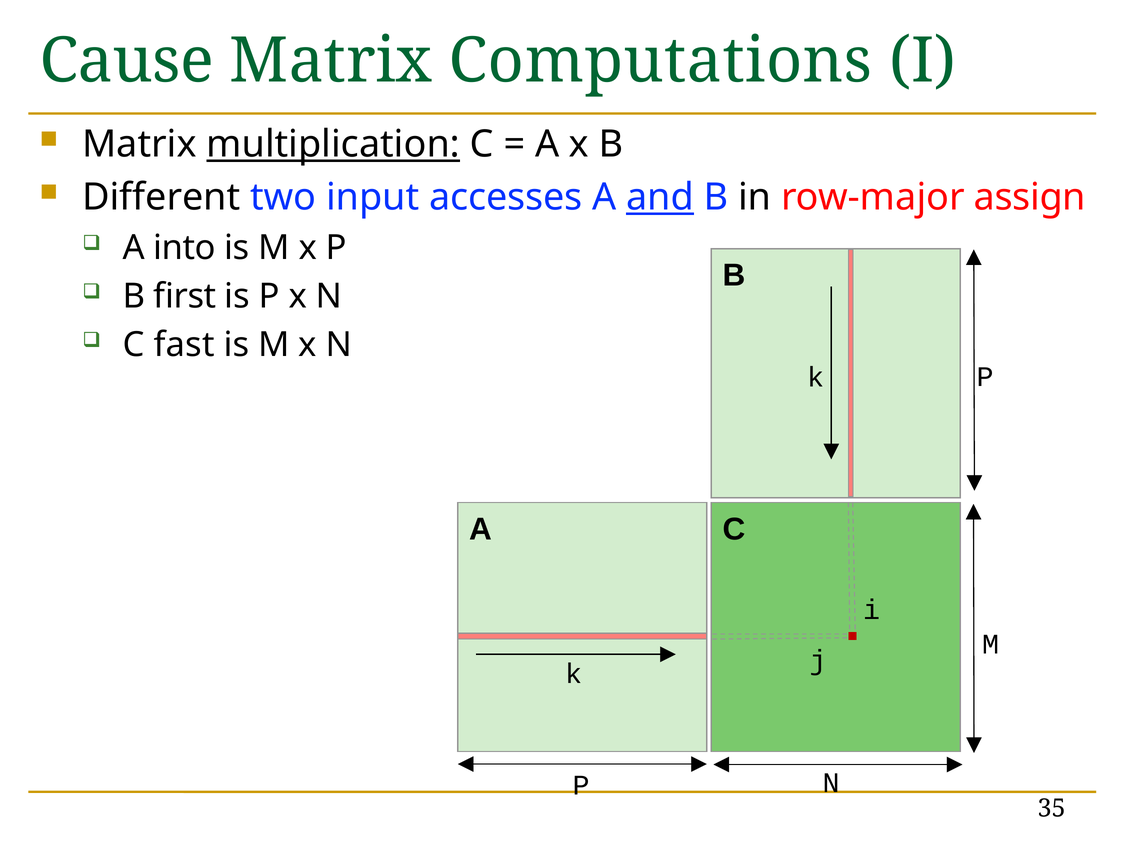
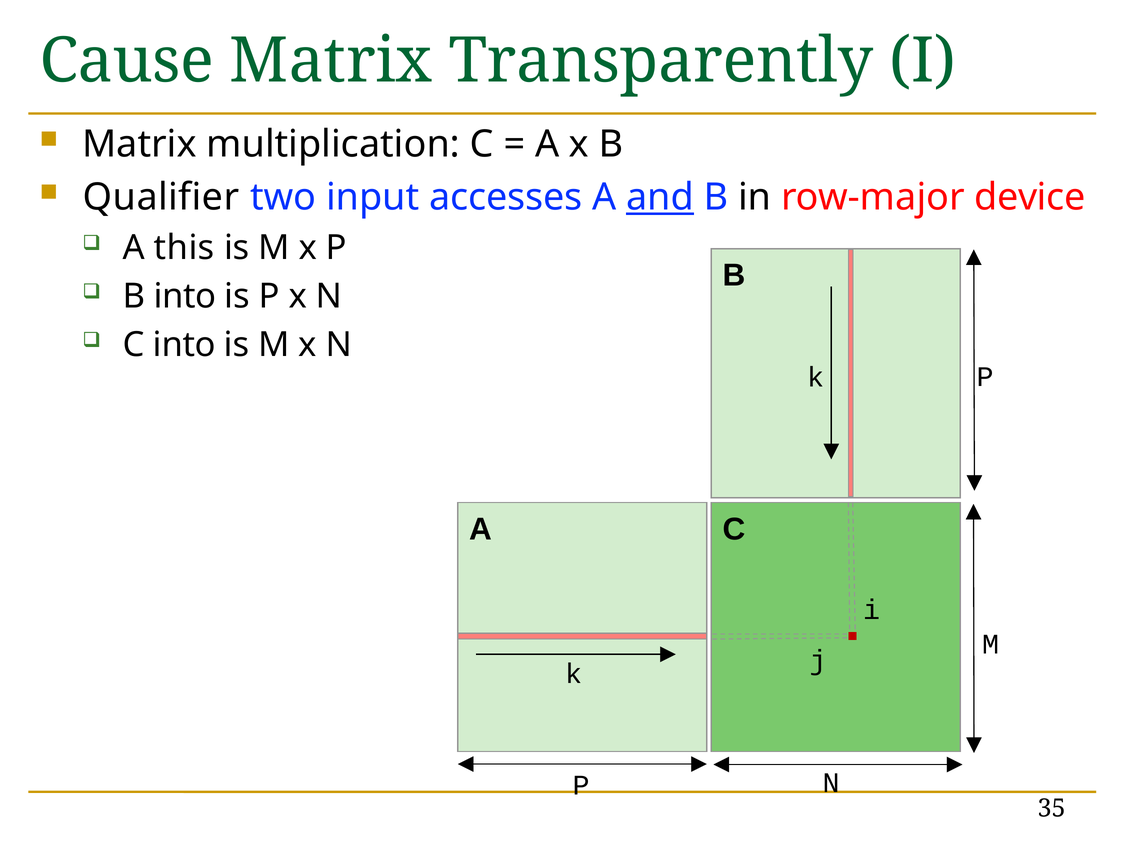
Computations: Computations -> Transparently (661, 61)
multiplication underline: present -> none (333, 144)
Different: Different -> Qualifier (161, 197)
assign: assign -> device (1030, 197)
into: into -> this (184, 247)
B first: first -> into (185, 296)
C fast: fast -> into (184, 344)
